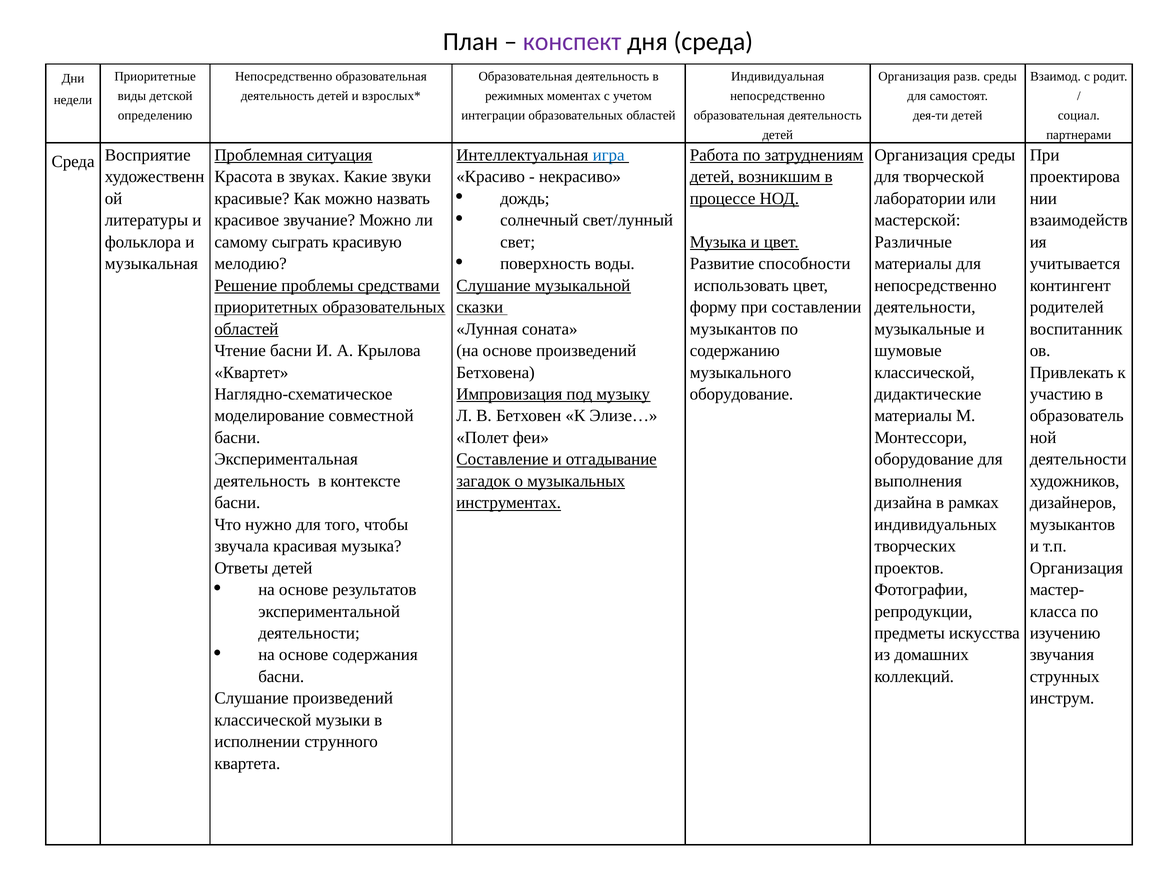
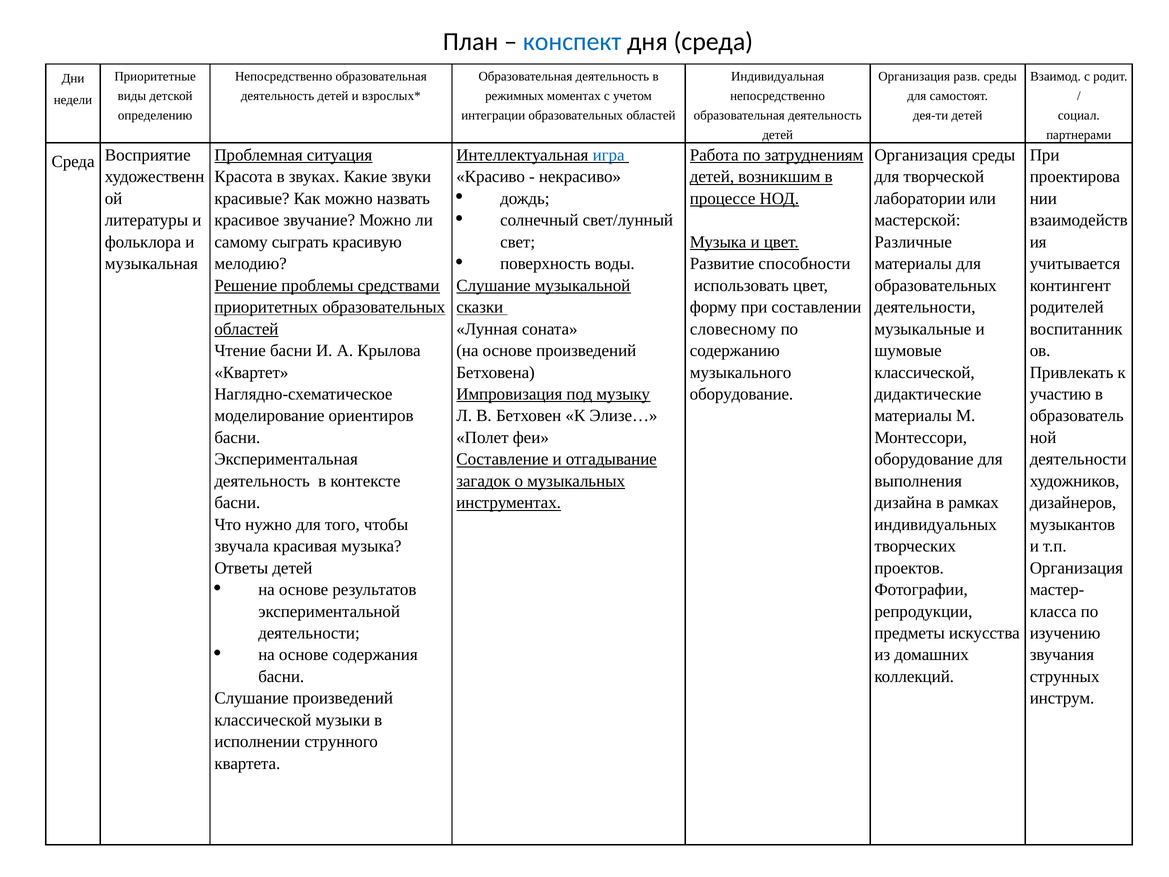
конспект colour: purple -> blue (572, 41)
непосредственно: непосредственно -> образовательных (936, 285)
музыкантов: музыкантов -> словесному (733, 329)
совместной: совместной -> ориентиров (371, 416)
